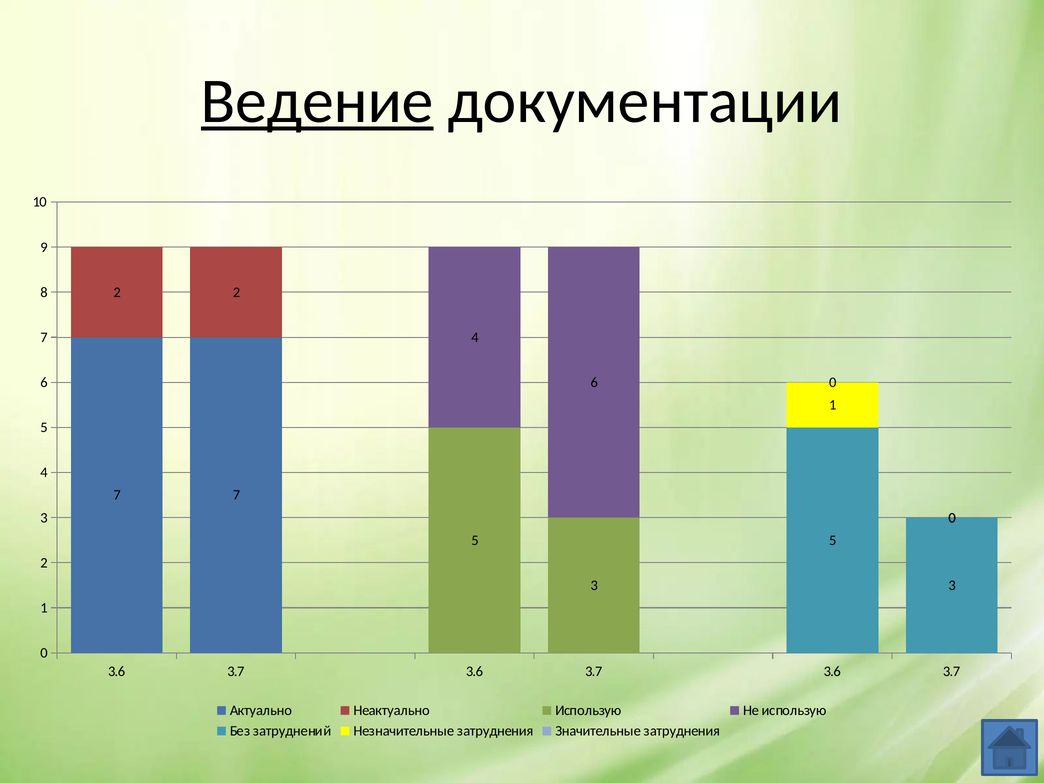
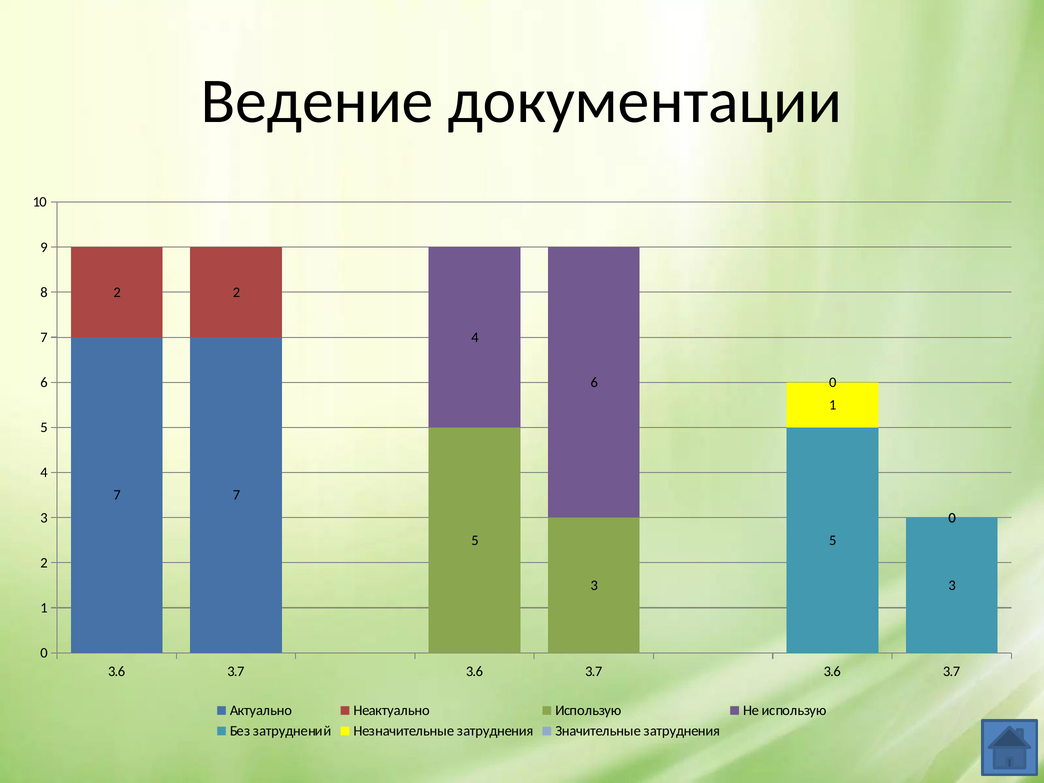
Ведение underline: present -> none (317, 101)
